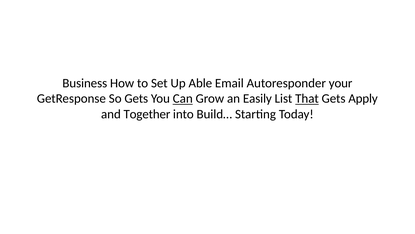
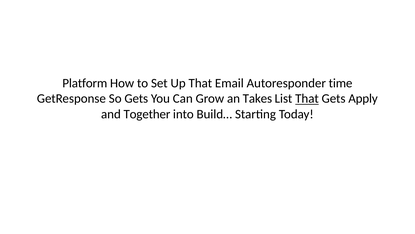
Business: Business -> Platform (85, 83)
Up Able: Able -> That (200, 83)
your: your -> time (341, 83)
Can underline: present -> none (183, 99)
Easily: Easily -> Takes (257, 99)
